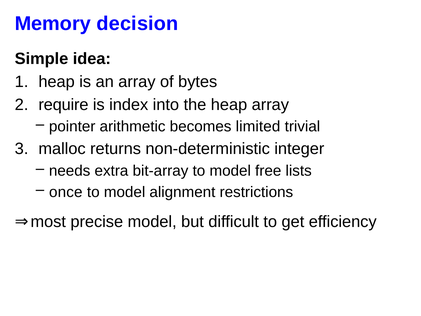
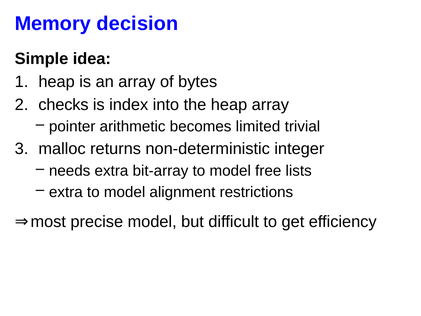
require: require -> checks (63, 105)
once: once -> extra (66, 192)
